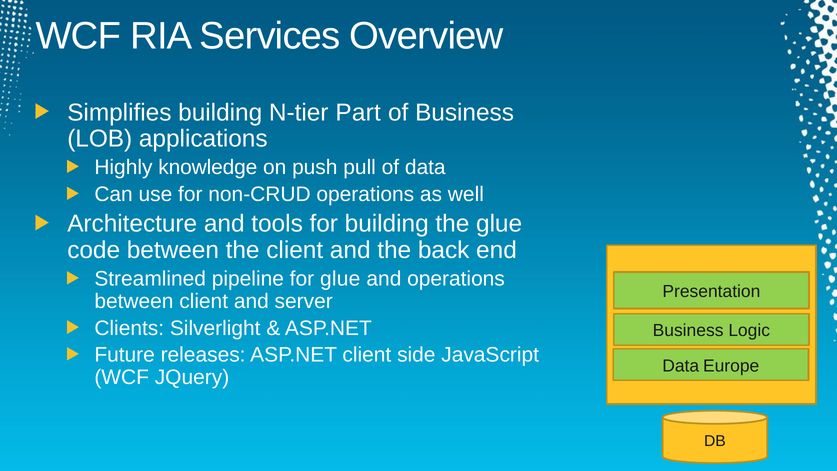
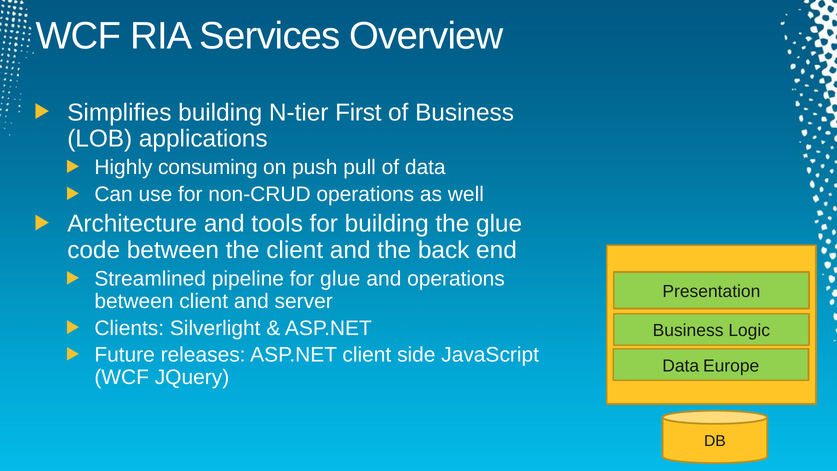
Part: Part -> First (358, 112)
knowledge: knowledge -> consuming (208, 168)
